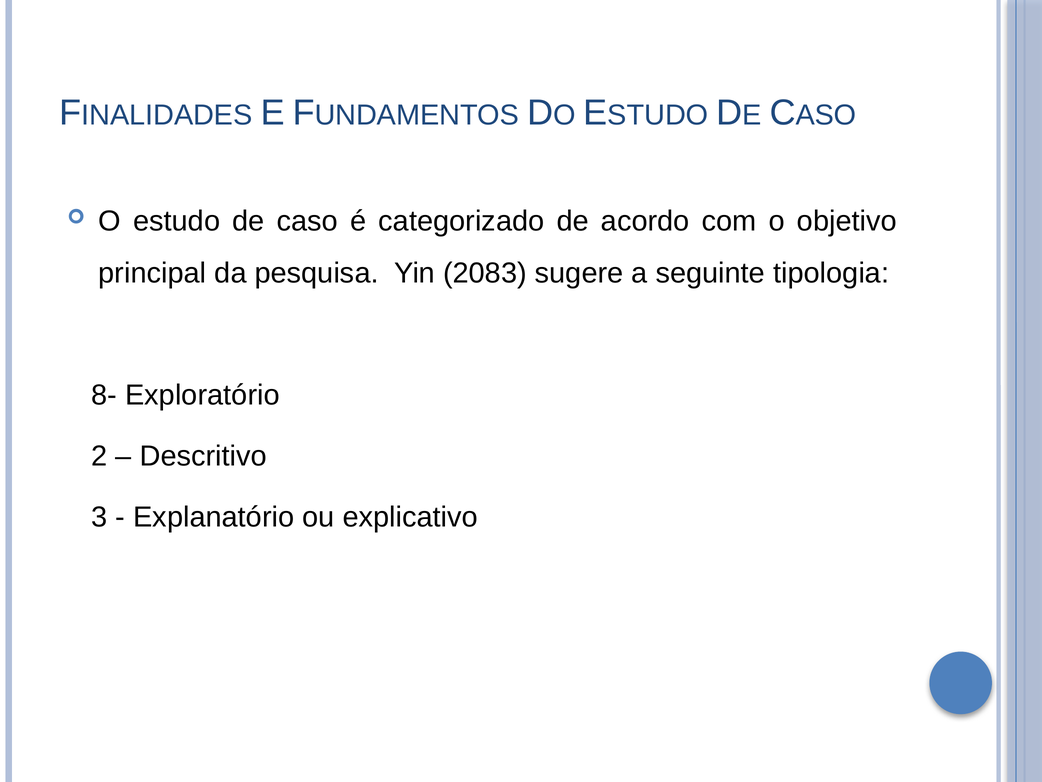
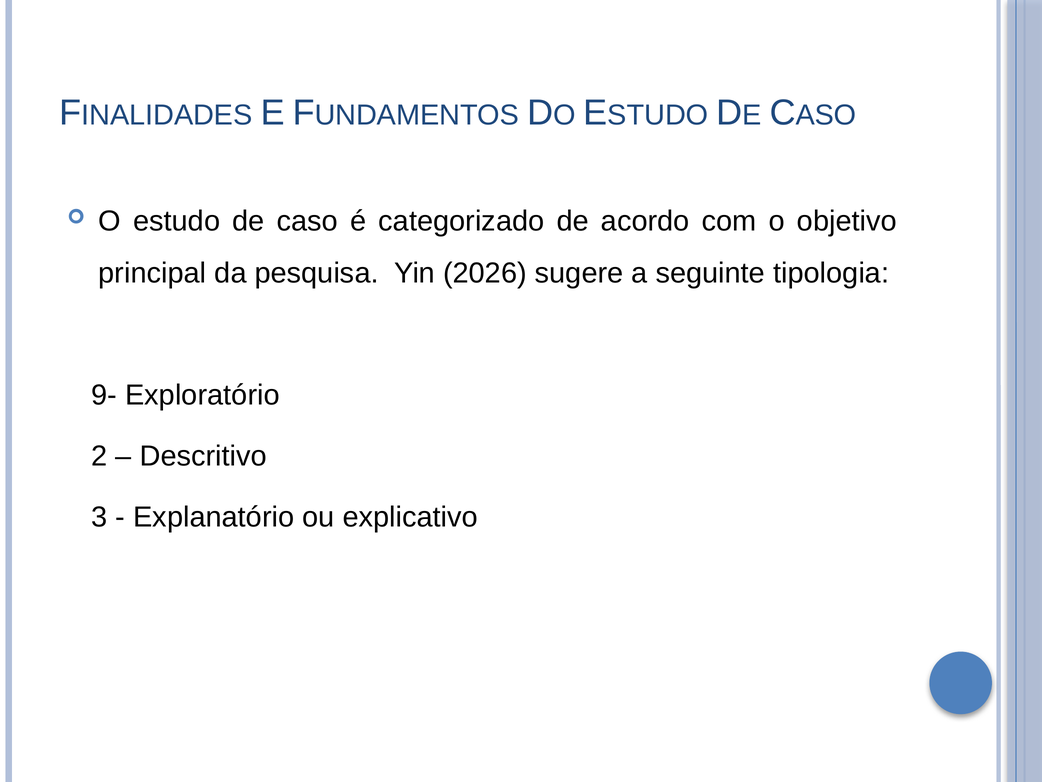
2083: 2083 -> 2026 (485, 273)
8-: 8- -> 9- (104, 395)
